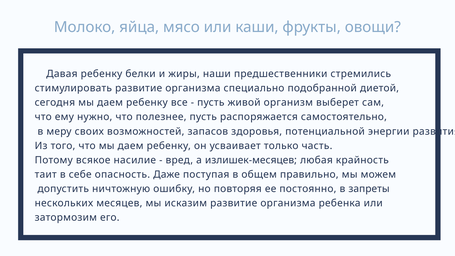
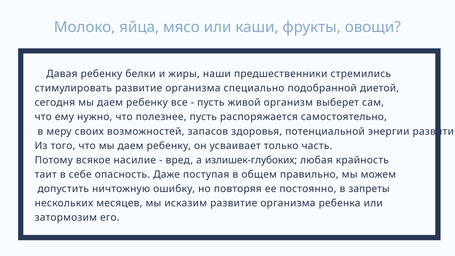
излишек-месяцев: излишек-месяцев -> излишек-глубоких (251, 160)
